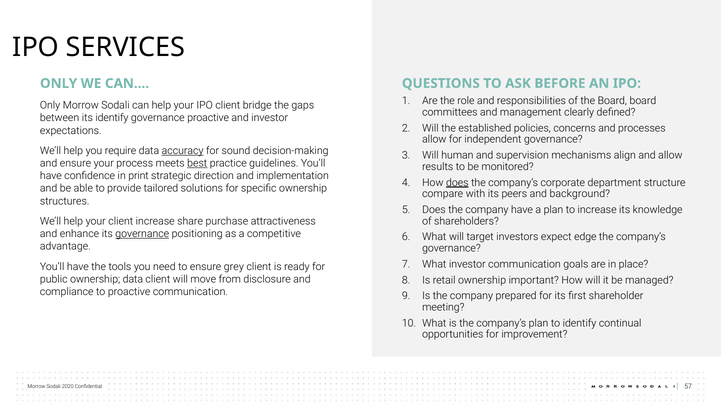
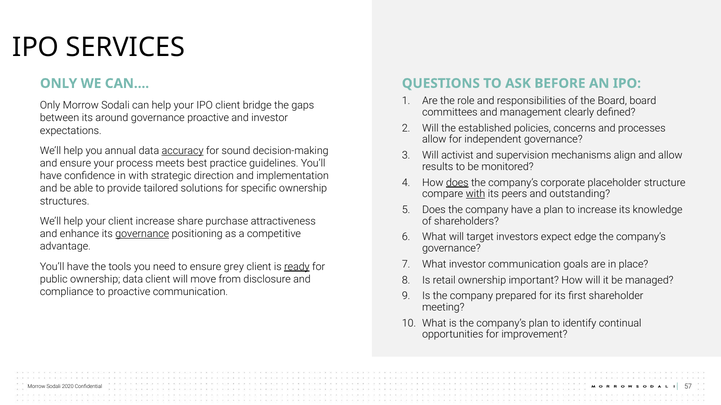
its identify: identify -> around (112, 118)
require: require -> annual (120, 151)
human: human -> activist (457, 156)
best underline: present -> none (197, 164)
in print: print -> with (138, 176)
department: department -> placeholder (614, 183)
with underline: none -> present (475, 194)
background: background -> outstanding (580, 194)
ready underline: none -> present (297, 267)
